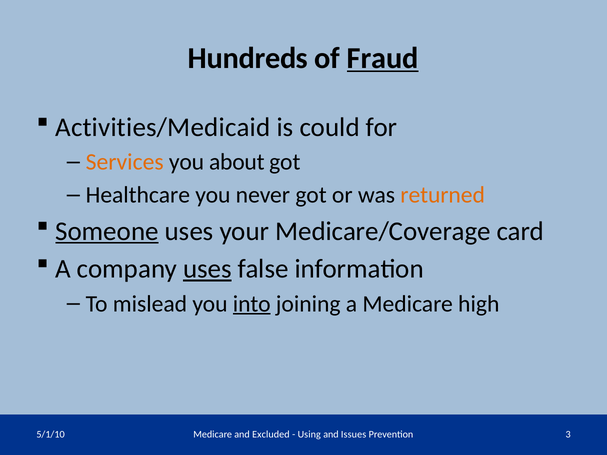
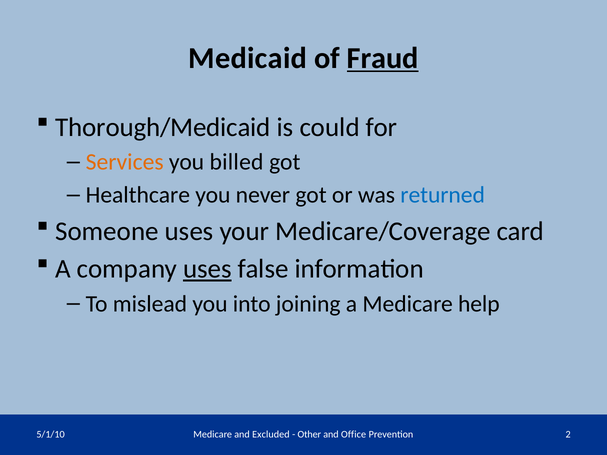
Hundreds: Hundreds -> Medicaid (248, 58)
Activities/Medicaid: Activities/Medicaid -> Thorough/Medicaid (163, 127)
about: about -> billed (237, 162)
returned colour: orange -> blue (443, 195)
Someone underline: present -> none (107, 231)
into underline: present -> none (252, 304)
high: high -> help (479, 304)
Using: Using -> Other (309, 435)
Issues: Issues -> Office (354, 435)
3: 3 -> 2 (568, 435)
